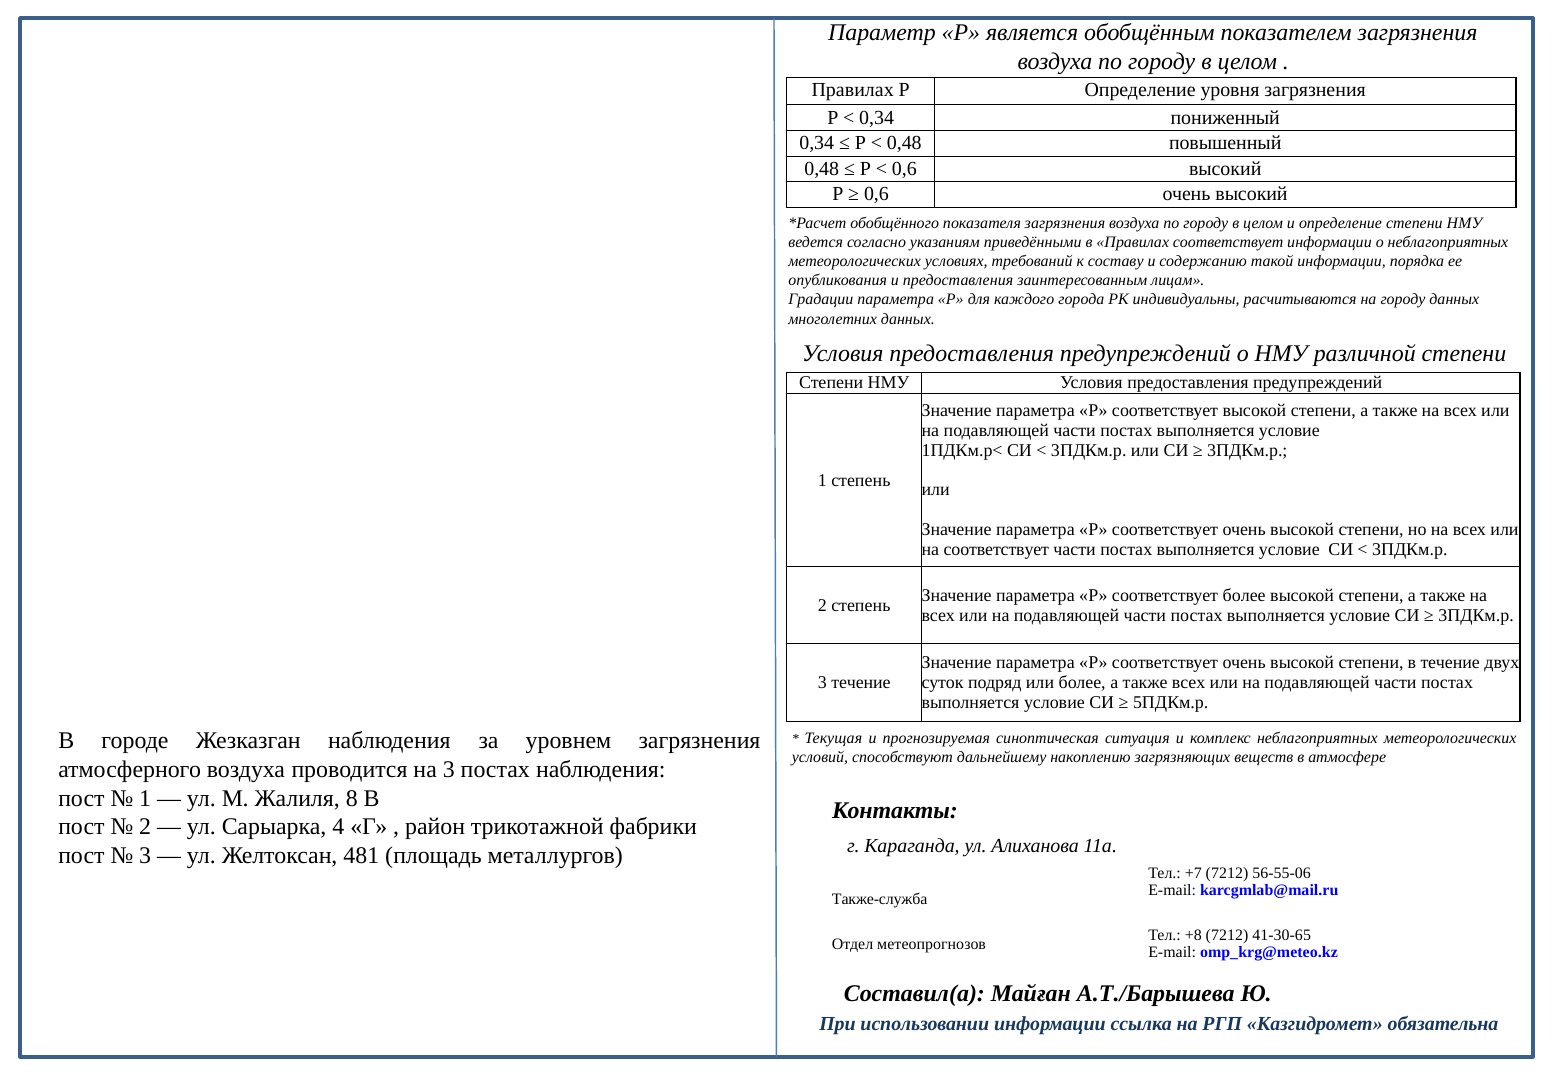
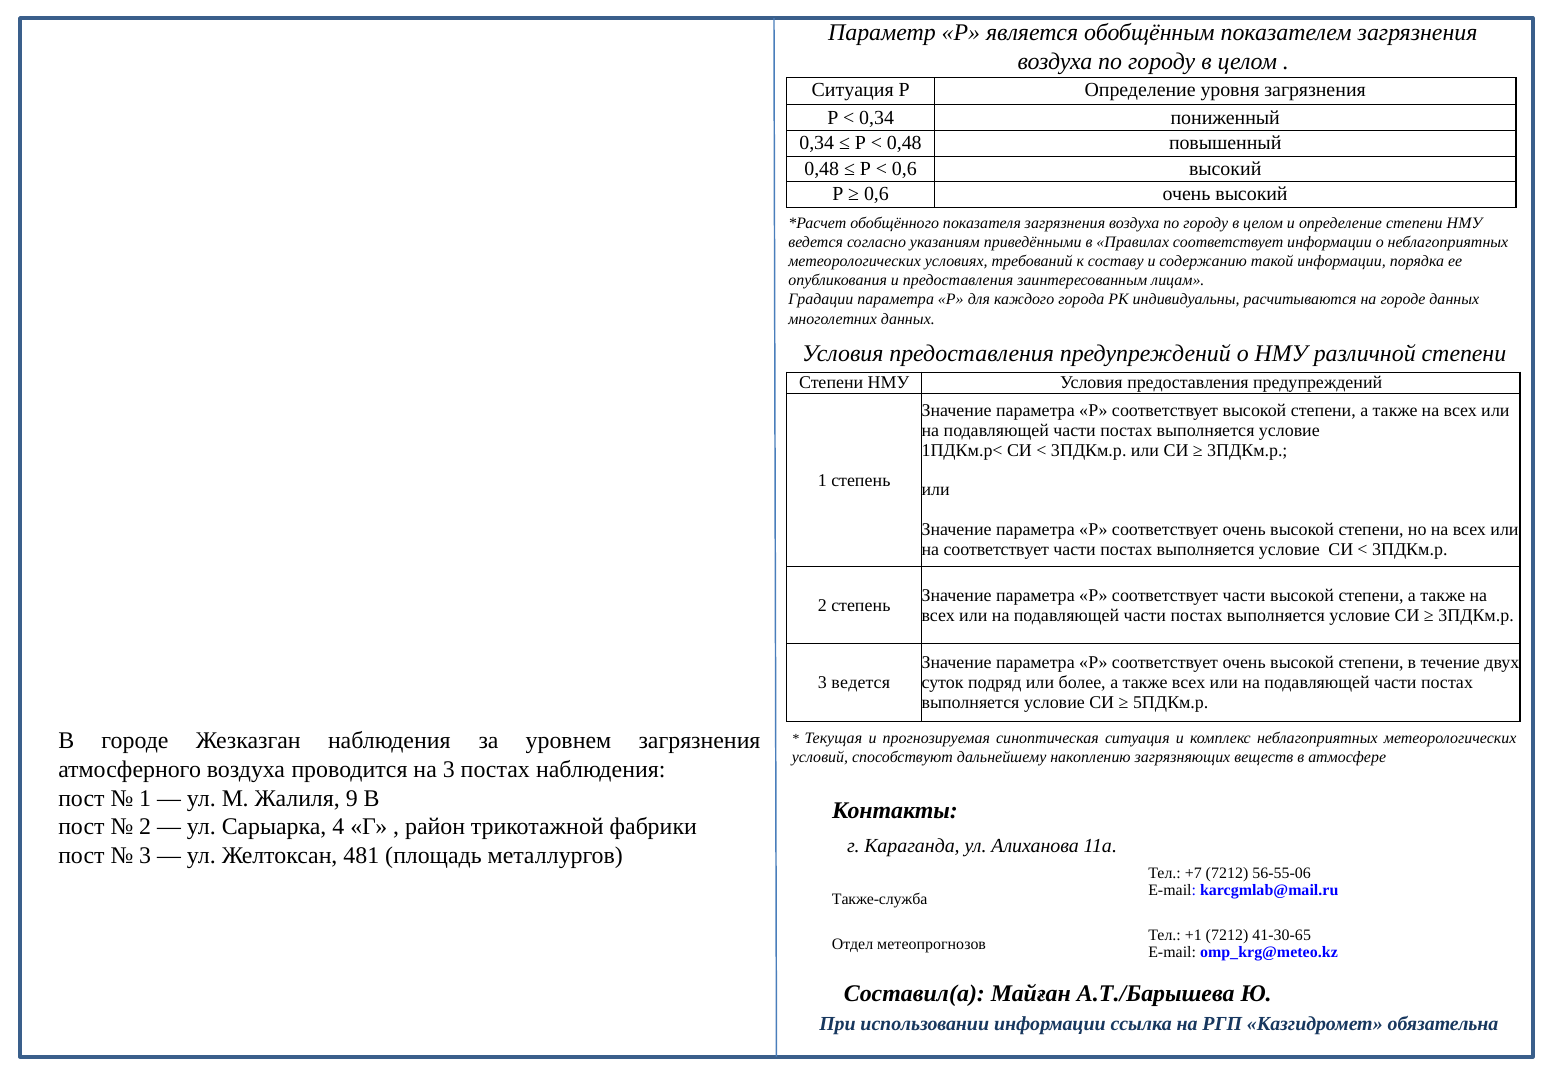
Правилах: Правилах -> Ситуация (853, 90)
на городу: городу -> городе (1403, 300)
Р соответствует более: более -> части (1244, 595)
3 течение: течение -> ведется (861, 683)
8: 8 -> 9 (352, 799)
+8: +8 -> +1 (1193, 935)
